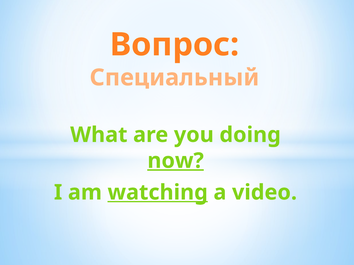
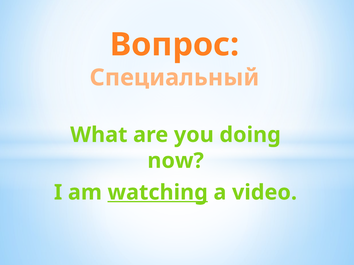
now underline: present -> none (176, 161)
